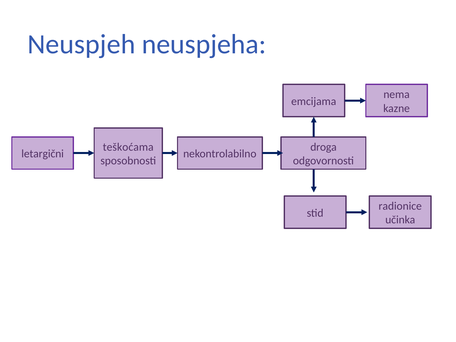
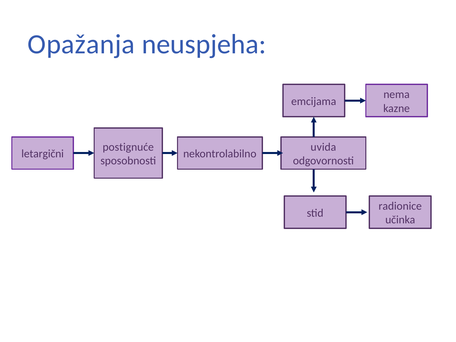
Neuspjeh: Neuspjeh -> Opažanja (81, 44)
teškoćama: teškoćama -> postignuće (128, 147)
droga: droga -> uvida (323, 147)
